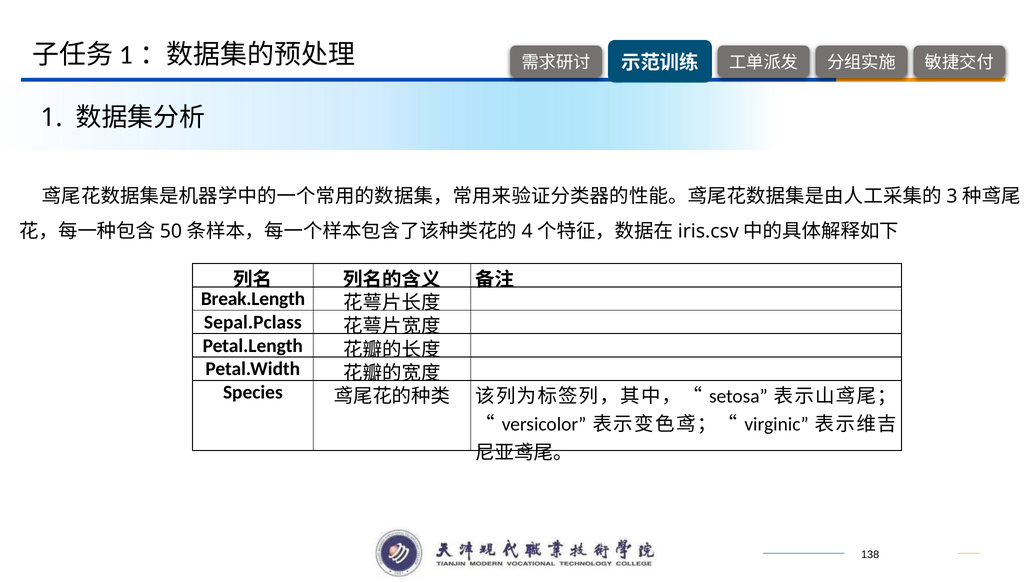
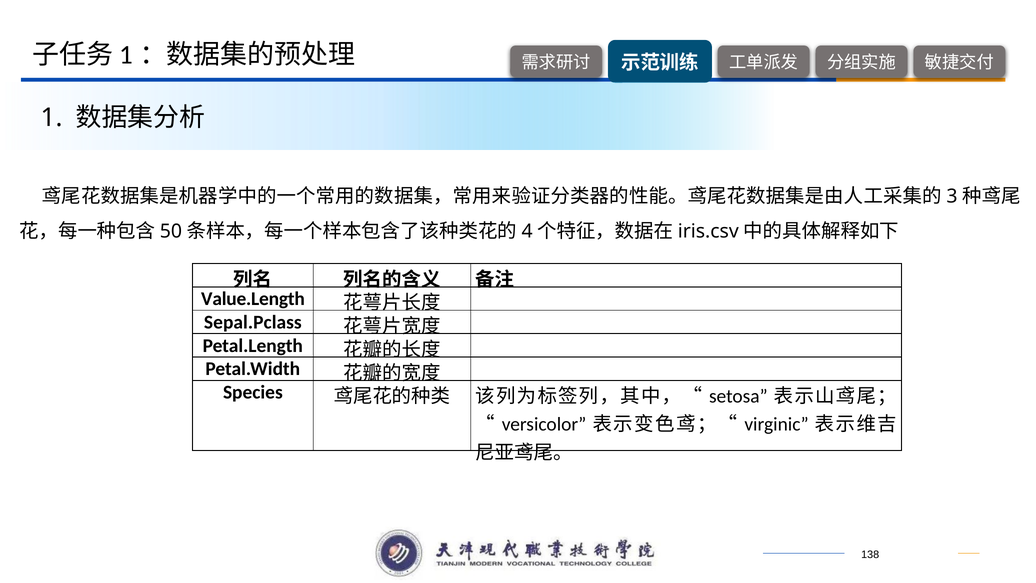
Break.Length: Break.Length -> Value.Length (253, 299)
